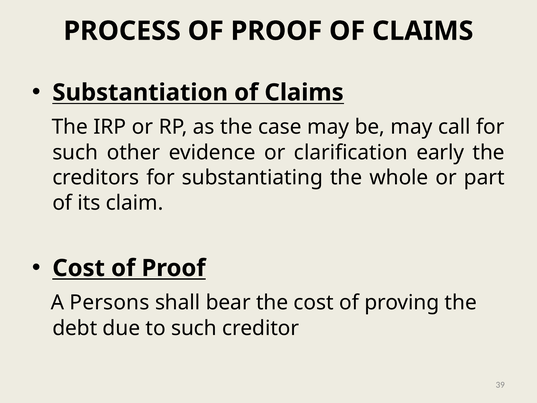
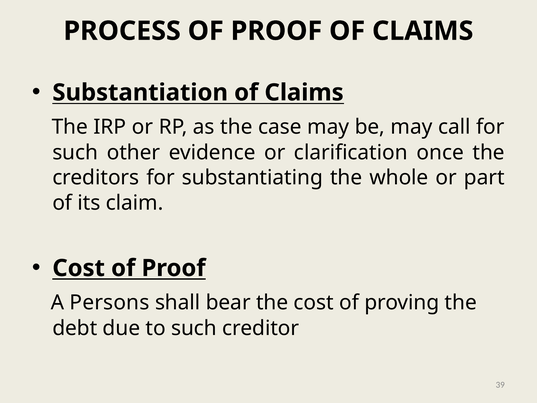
early: early -> once (440, 153)
